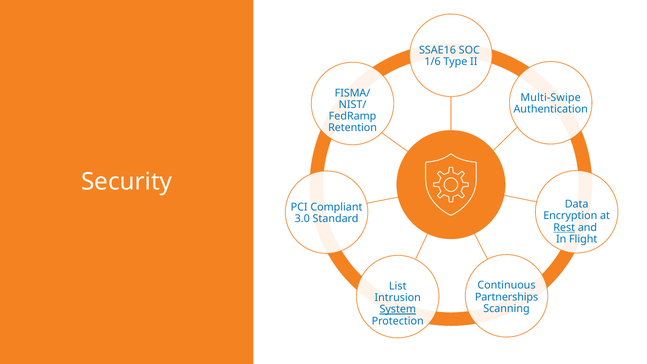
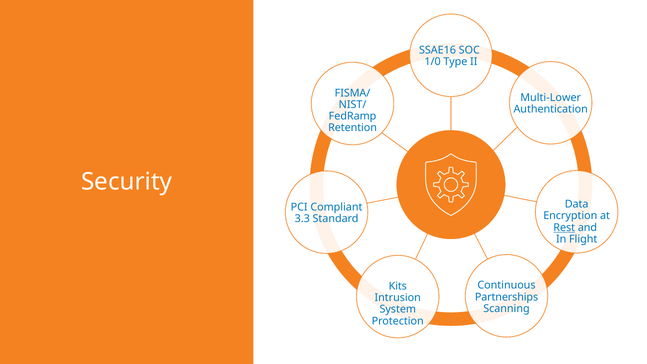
1/6: 1/6 -> 1/0 (433, 62)
Multi-Swipe: Multi-Swipe -> Multi-Lower (551, 98)
3.0: 3.0 -> 3.3 (302, 219)
List: List -> Kits (398, 286)
System underline: present -> none (398, 309)
